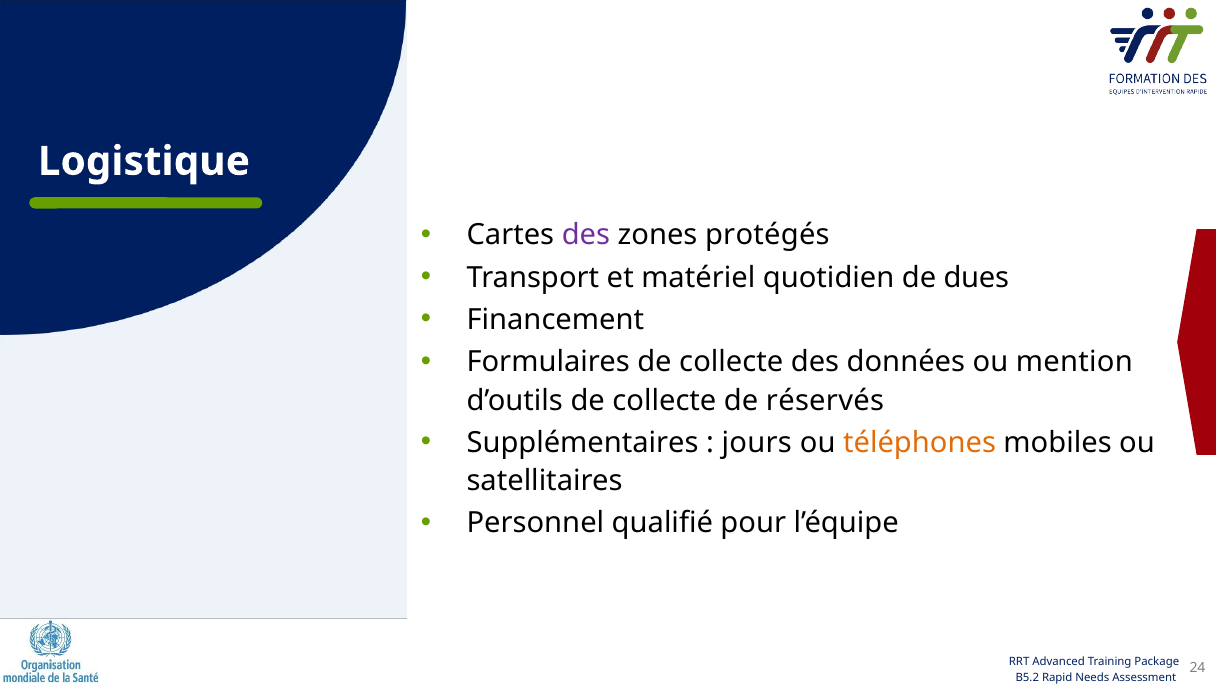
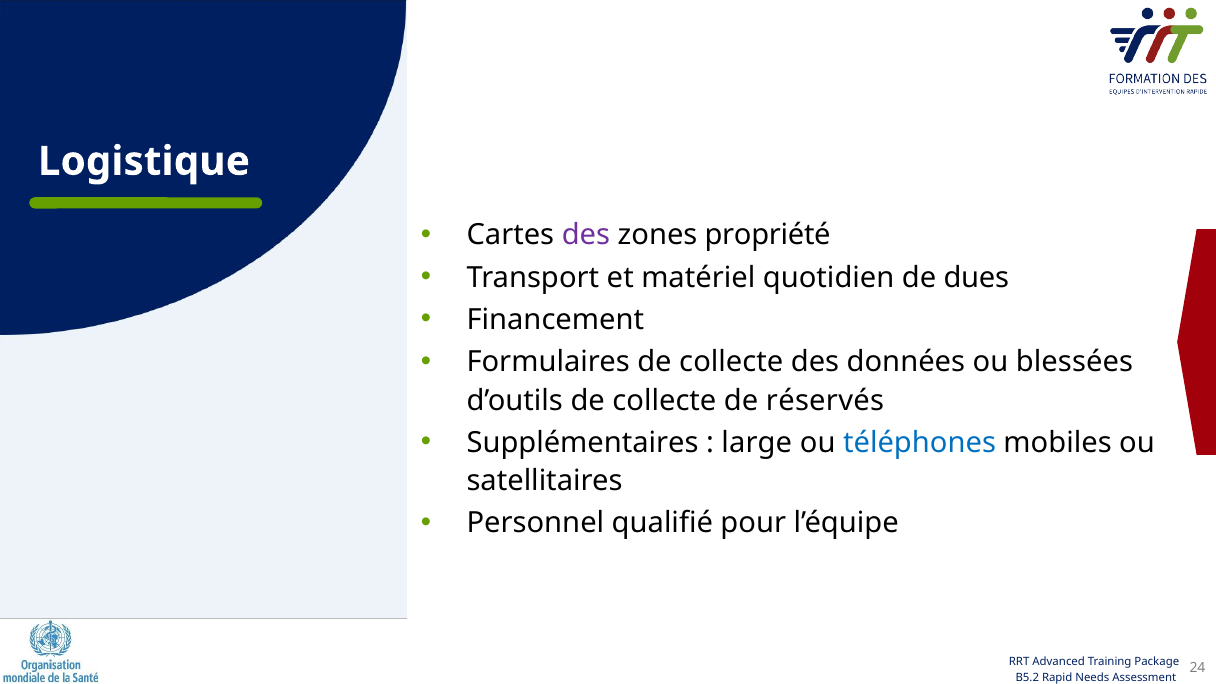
protégés: protégés -> propriété (768, 235)
mention: mention -> blessées (1074, 362)
jours: jours -> large (757, 443)
téléphones colour: orange -> blue (919, 443)
